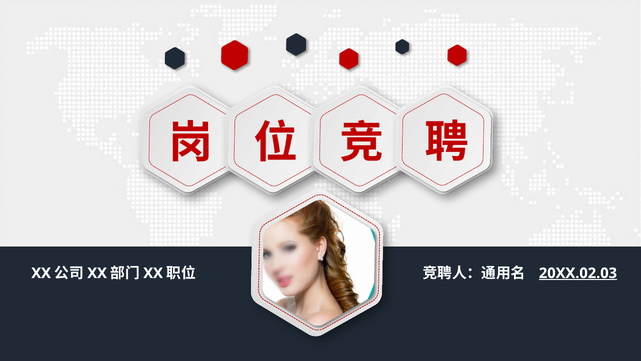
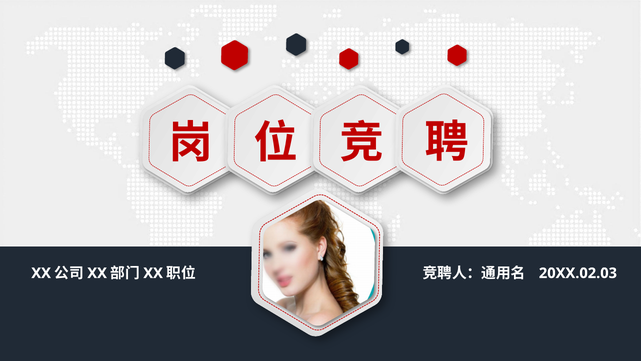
20XX.02.03 underline: present -> none (578, 273)
